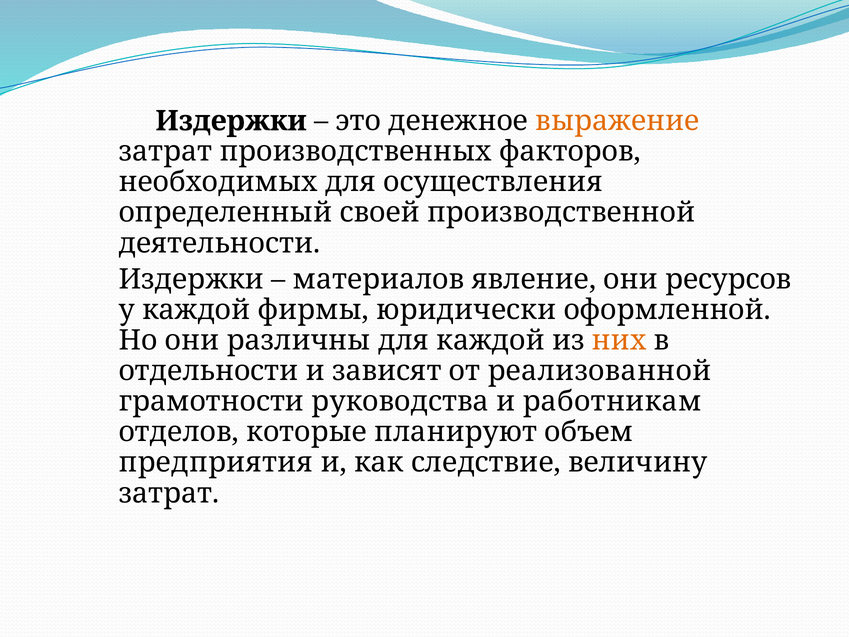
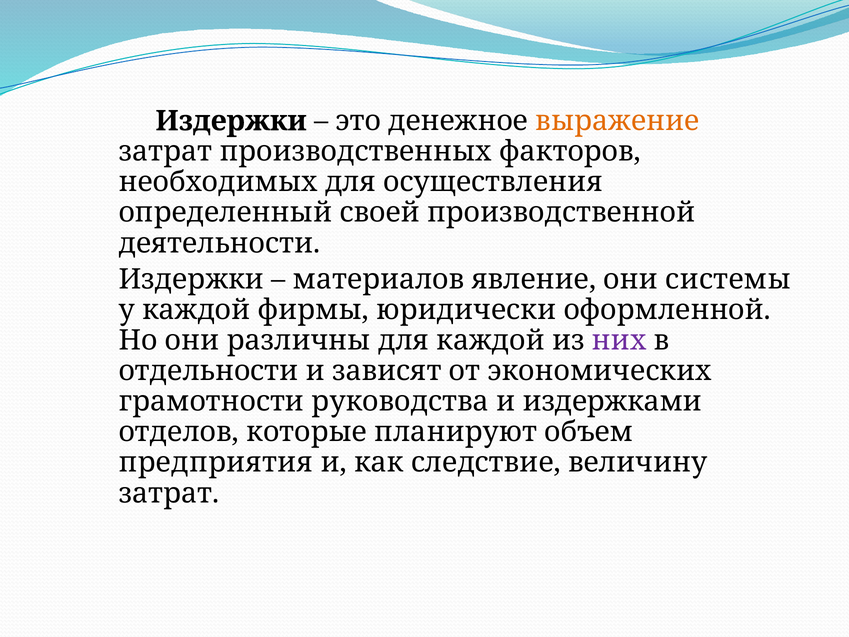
ресурсов: ресурсов -> системы (728, 279)
них colour: orange -> purple (619, 340)
реализованной: реализованной -> экономических (600, 371)
работникам: работникам -> издержками (612, 401)
